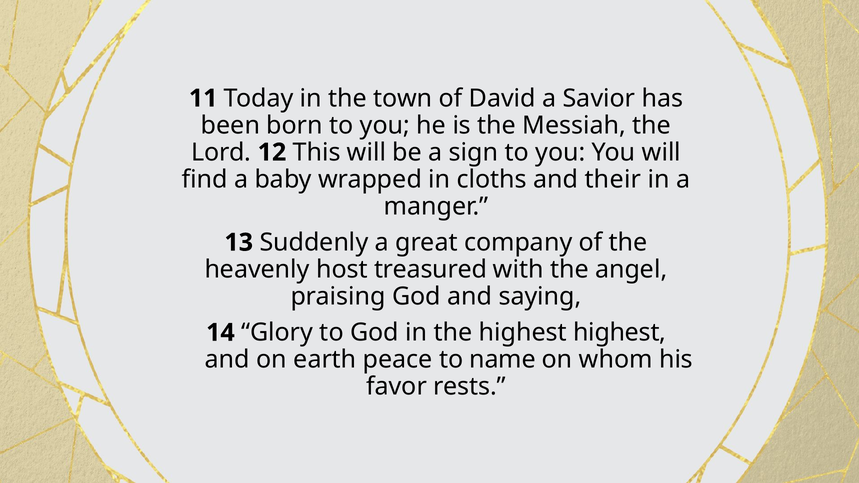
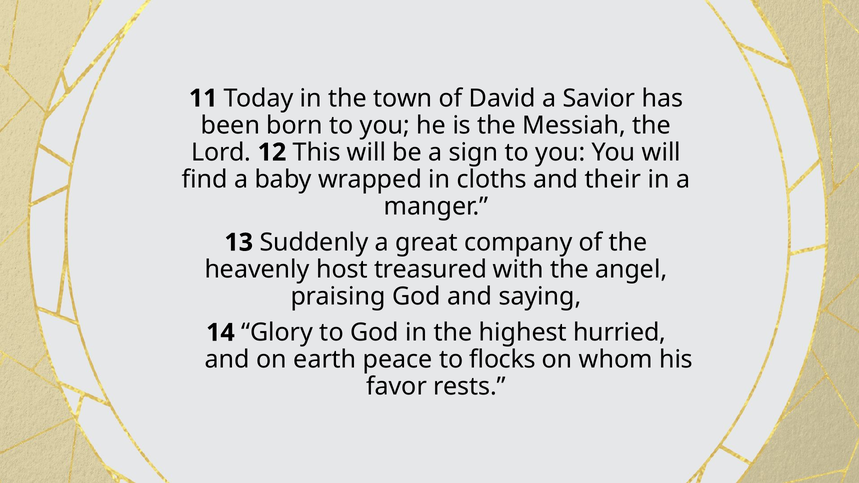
highest highest: highest -> hurried (620, 333)
name: name -> flocks (503, 360)
